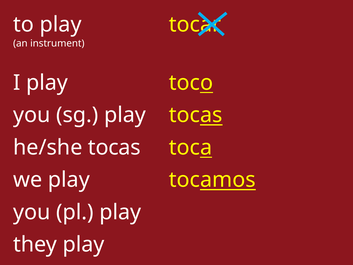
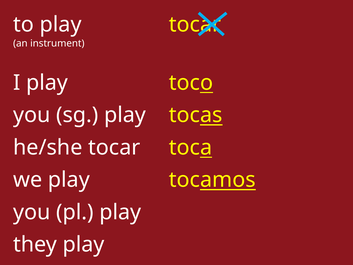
he/she tocas: tocas -> tocar (114, 147)
